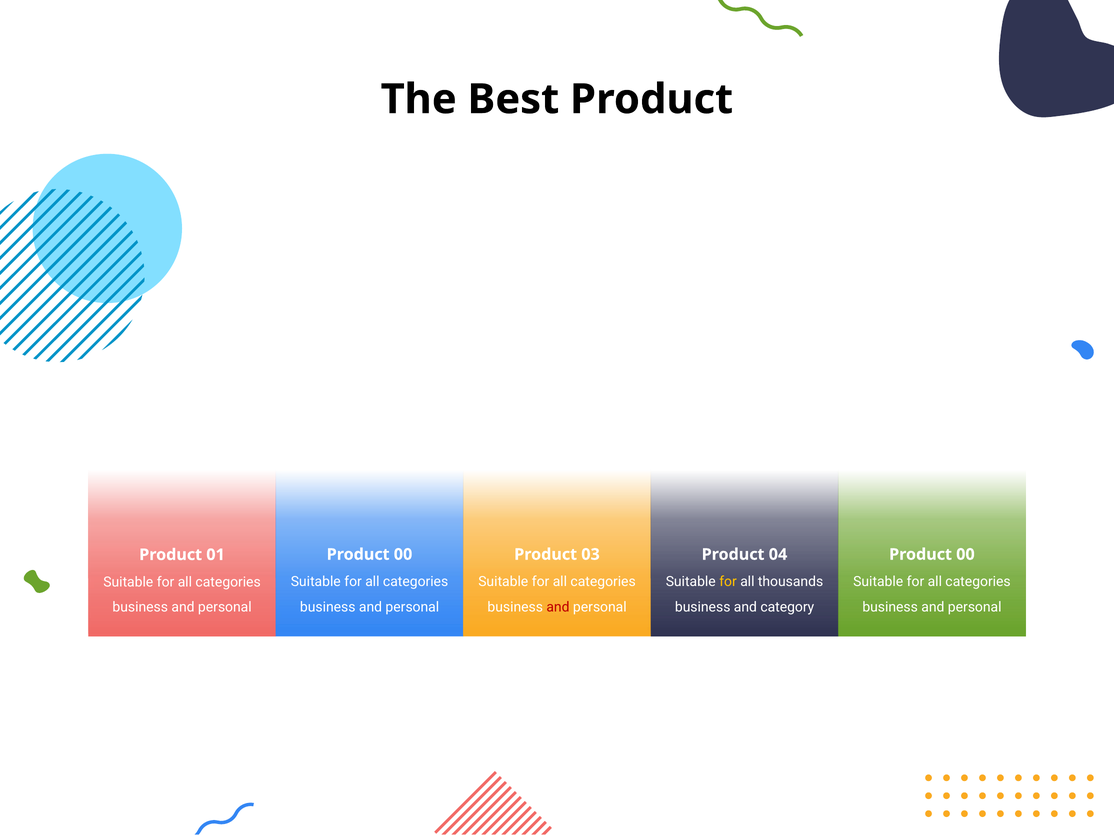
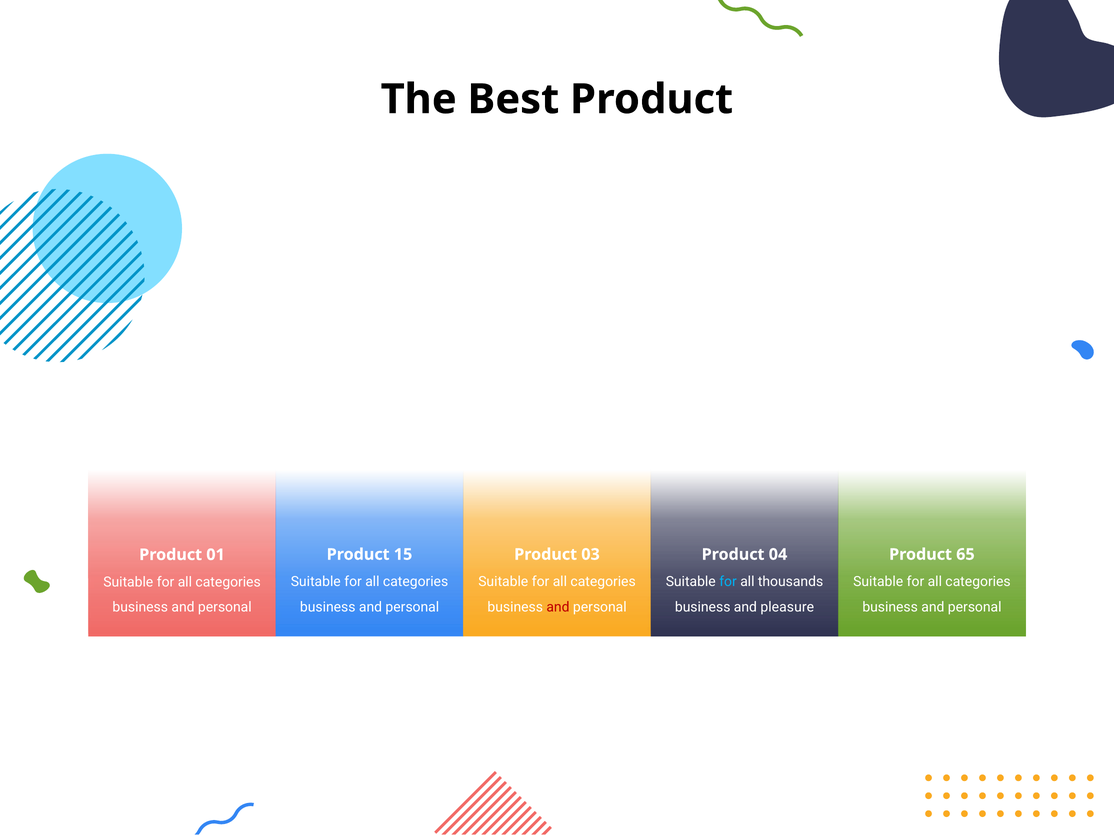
00: 00 -> 15 (403, 555)
00: 00 -> 65 (965, 555)
for colour: yellow -> light blue (728, 582)
category: category -> pleasure (787, 607)
